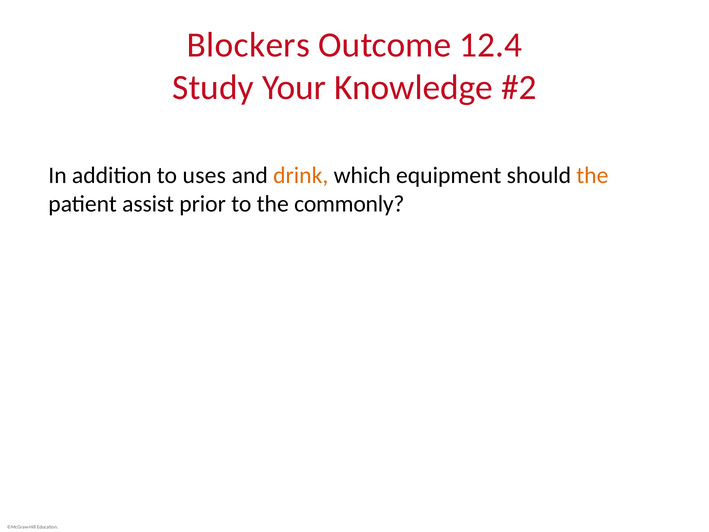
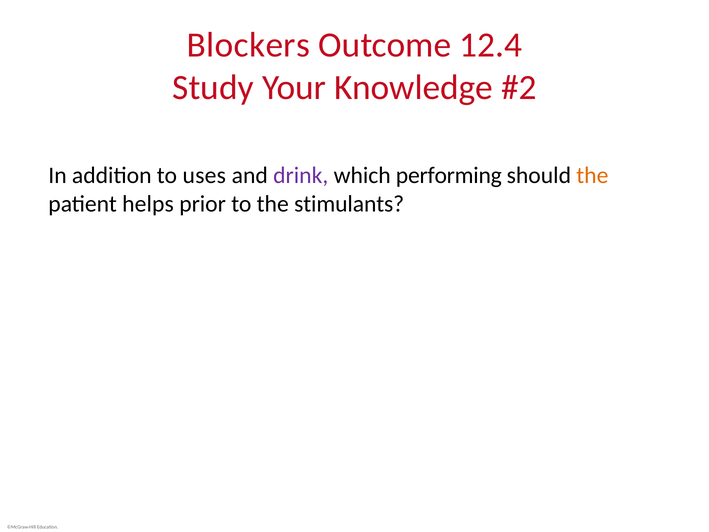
drink colour: orange -> purple (301, 175)
equipment: equipment -> performing (449, 175)
assist: assist -> helps (148, 204)
commonly: commonly -> stimulants (349, 204)
